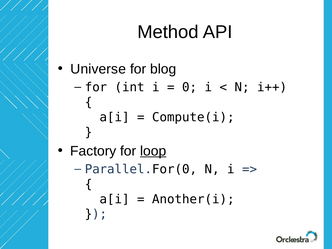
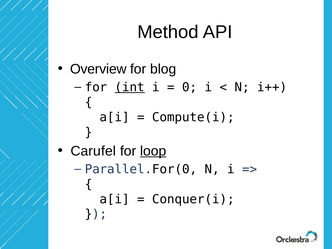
Universe: Universe -> Overview (98, 69)
int underline: none -> present (130, 87)
Factory: Factory -> Carufel (93, 151)
Another(i: Another(i -> Conquer(i (193, 199)
